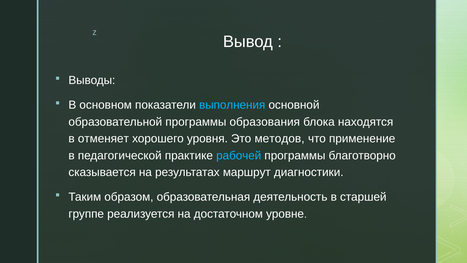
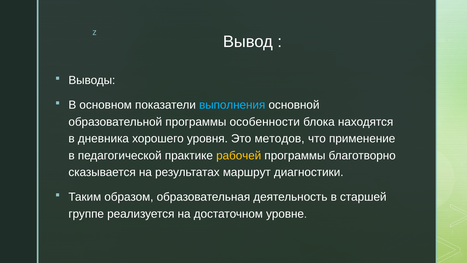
образования: образования -> особенности (265, 122)
отменяет: отменяет -> дневника (103, 139)
рабочей colour: light blue -> yellow (239, 155)
